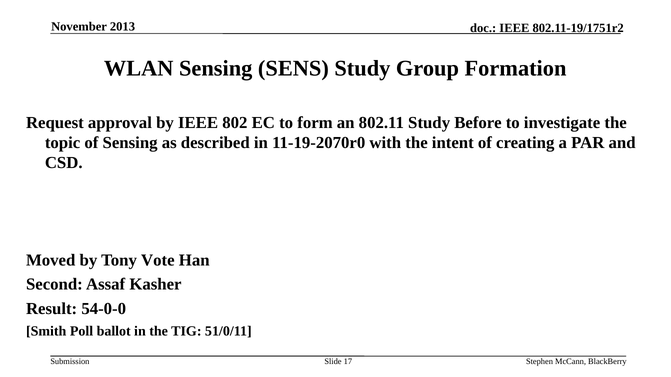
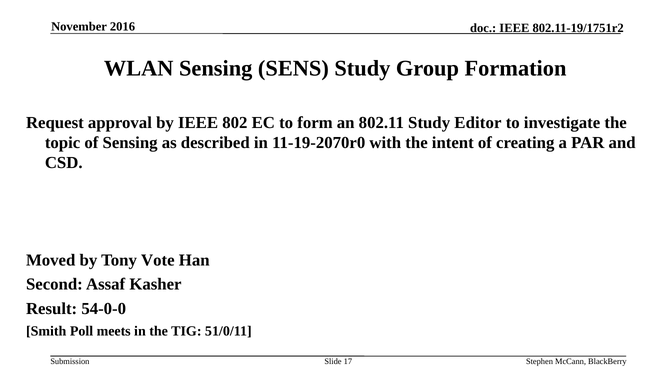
2013: 2013 -> 2016 (122, 27)
Before: Before -> Editor (478, 123)
ballot: ballot -> meets (114, 332)
